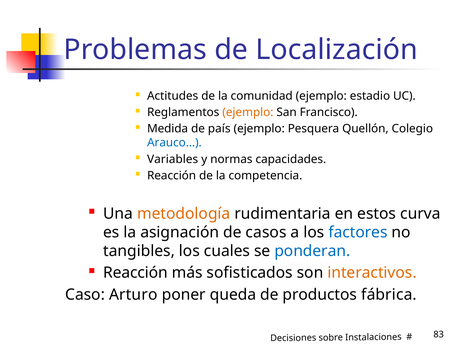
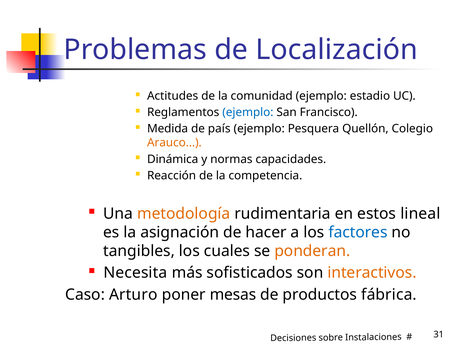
ejemplo colour: orange -> blue (248, 112)
Arauco colour: blue -> orange (174, 143)
Variables: Variables -> Dinámica (173, 159)
curva: curva -> lineal (420, 214)
casos: casos -> hacer (266, 232)
ponderan colour: blue -> orange (312, 251)
Reacción: Reacción -> Necesita (135, 273)
queda: queda -> mesas (233, 295)
83: 83 -> 31 (439, 335)
